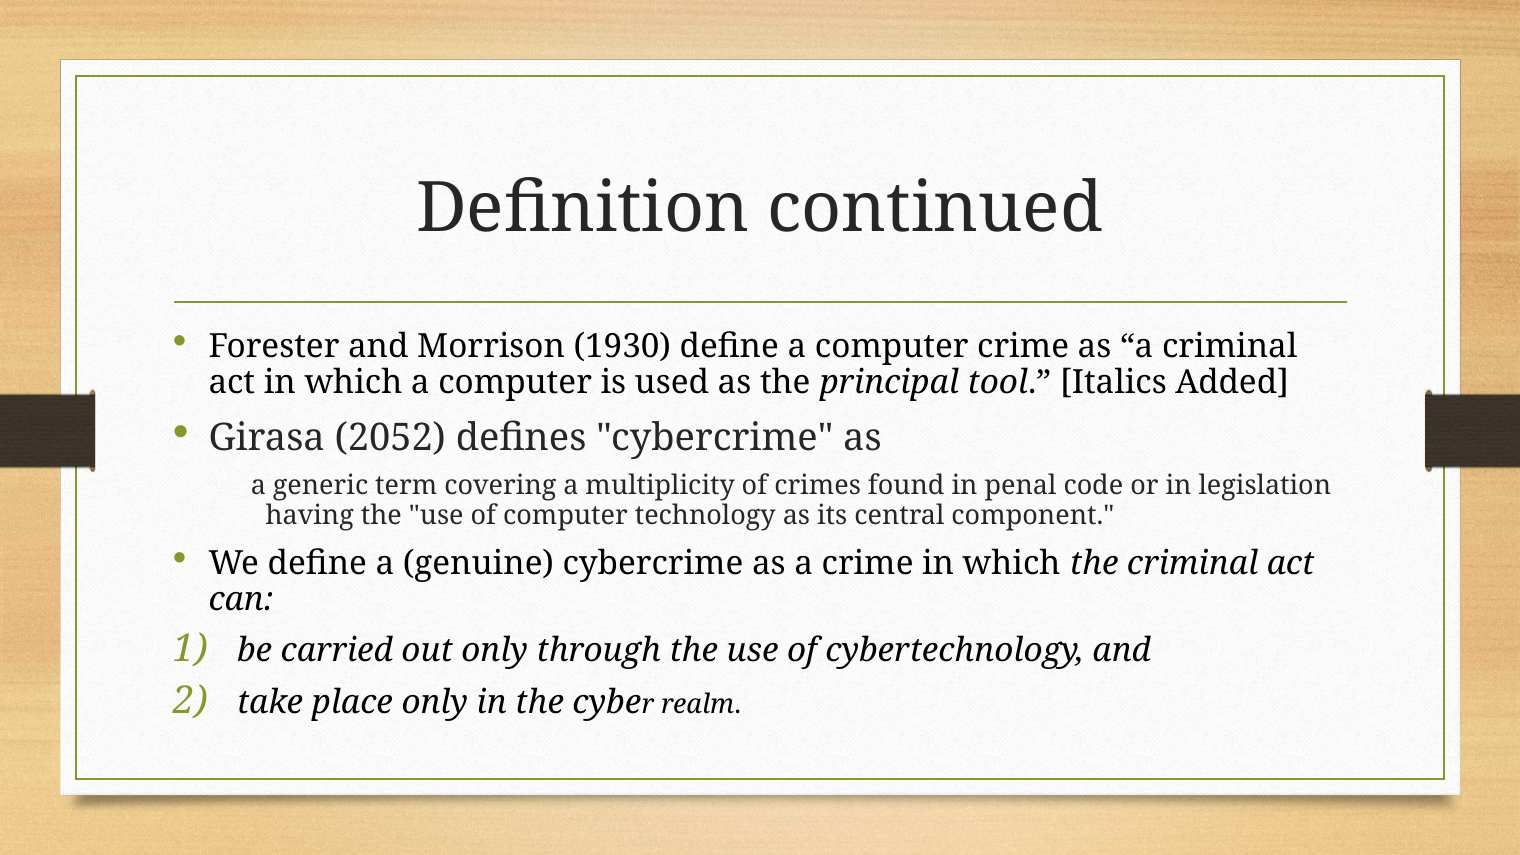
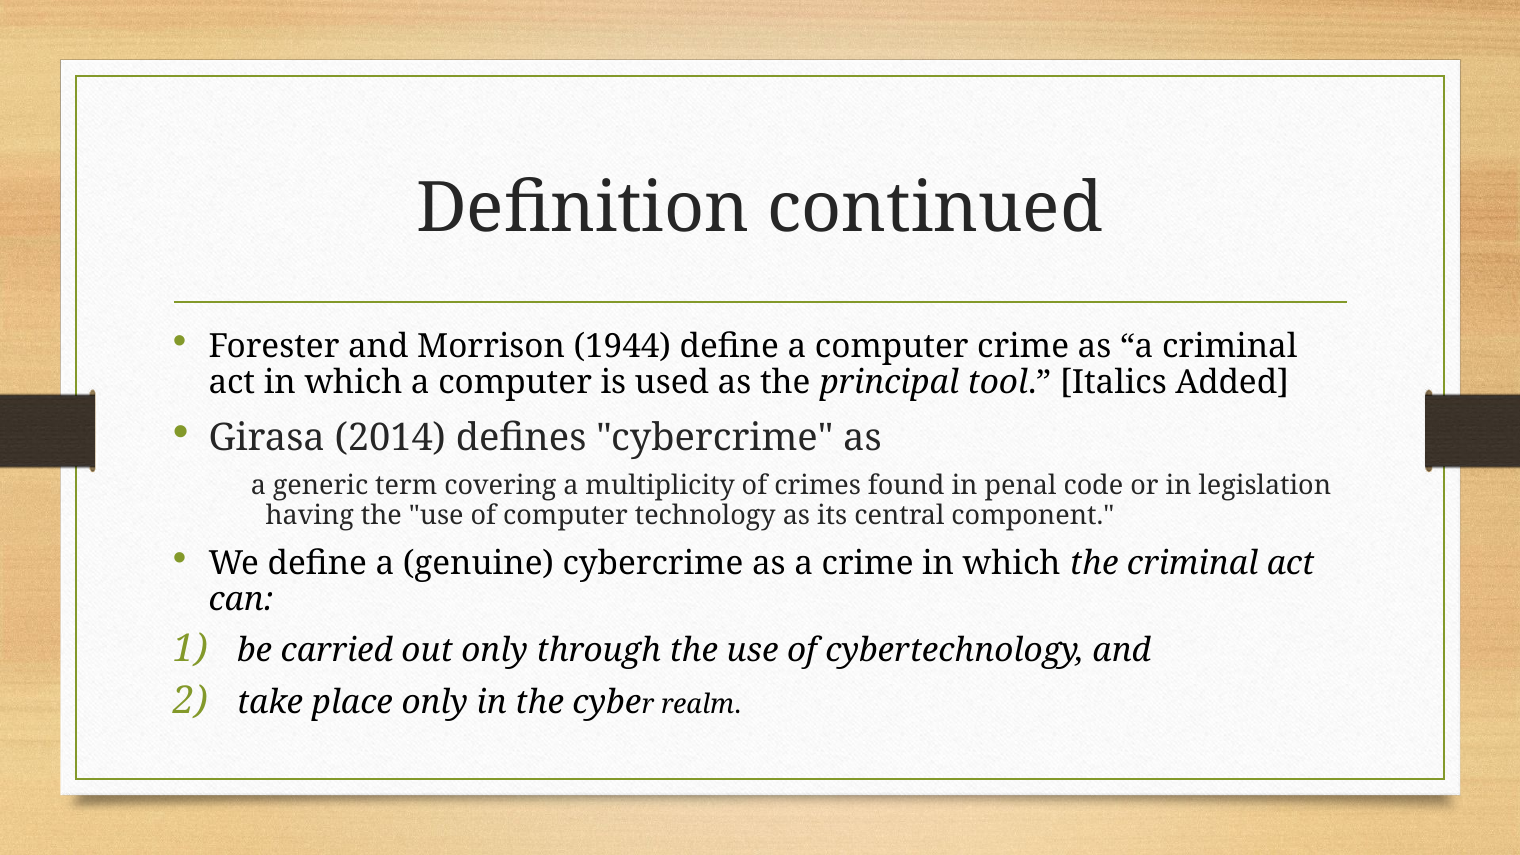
1930: 1930 -> 1944 (622, 347)
2052: 2052 -> 2014 (390, 438)
